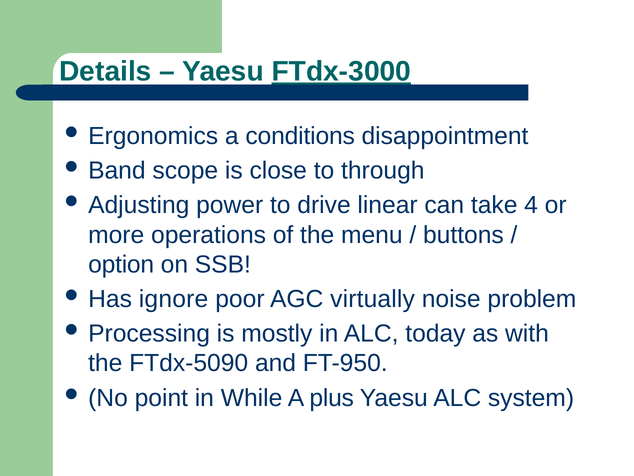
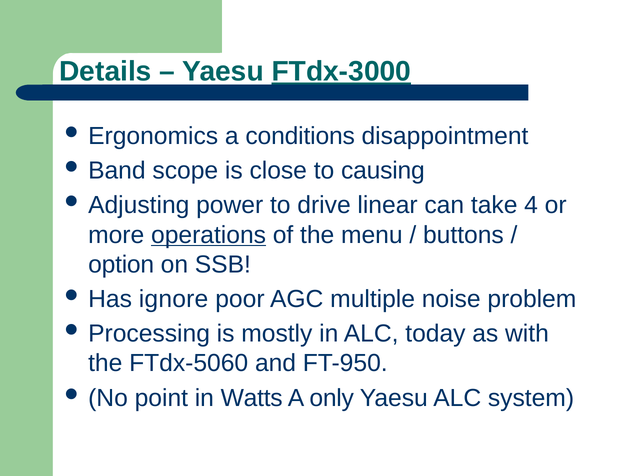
through: through -> causing (383, 170)
operations underline: none -> present (209, 235)
virtually: virtually -> multiple (373, 299)
FTdx-5090: FTdx-5090 -> FTdx-5060 (189, 363)
While: While -> Watts (252, 397)
plus: plus -> only (332, 397)
